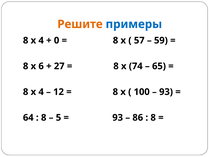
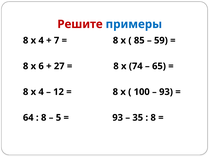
Решите colour: orange -> red (80, 24)
0: 0 -> 7 (57, 40)
57: 57 -> 85 (139, 40)
86: 86 -> 35 (138, 117)
